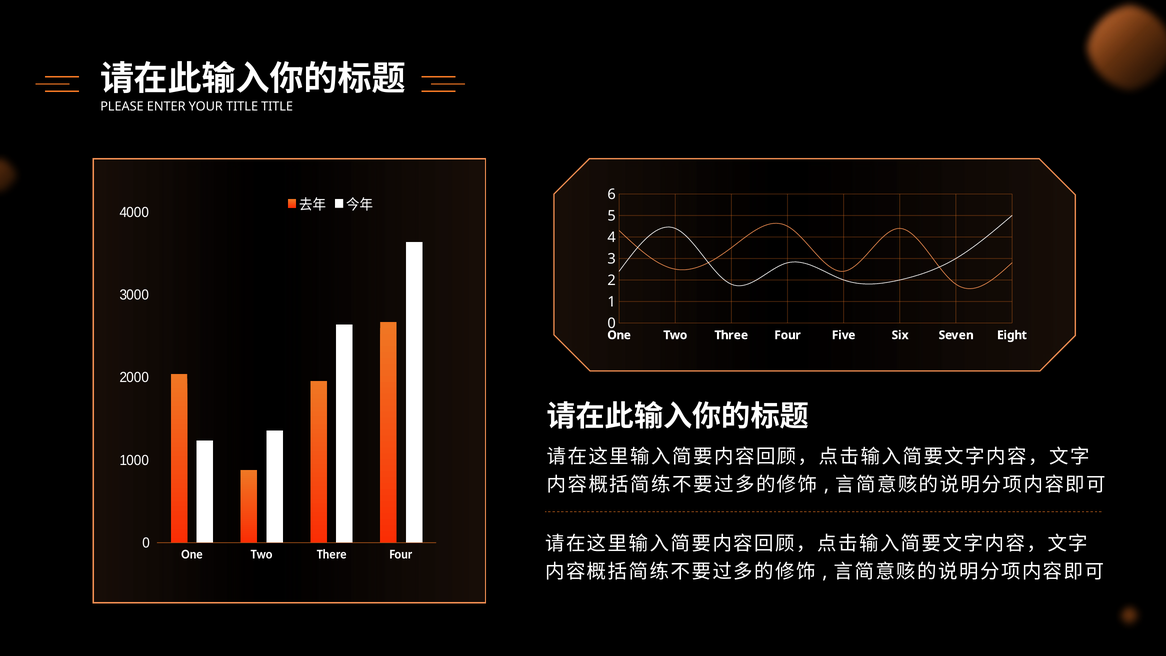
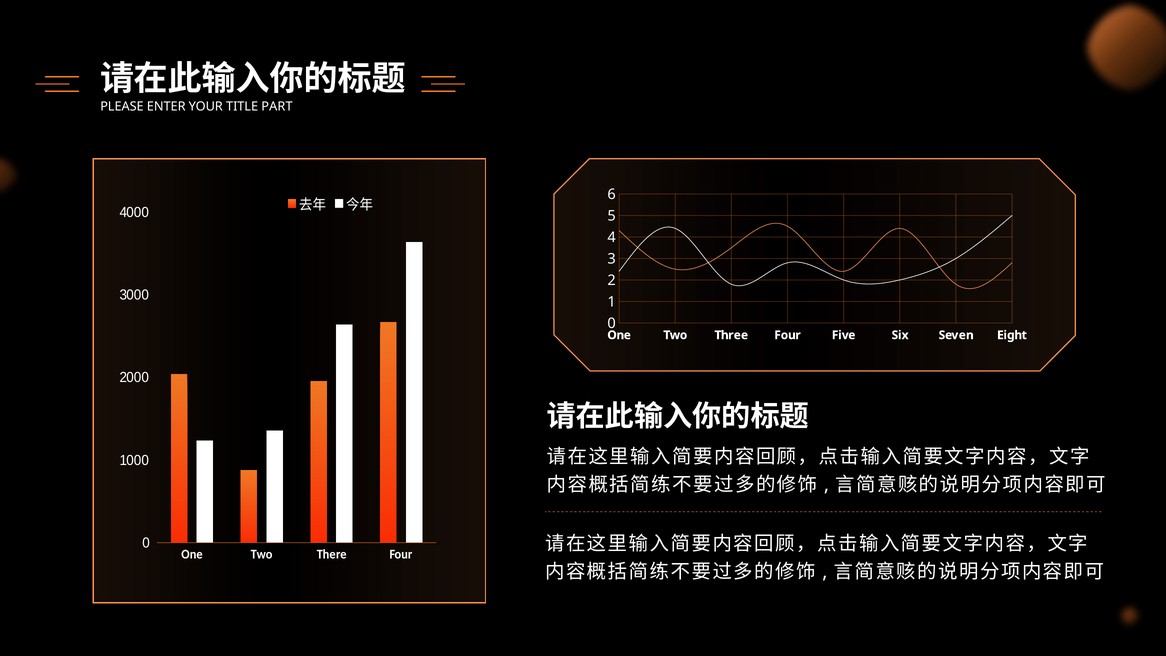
TITLE TITLE: TITLE -> PART (277, 106)
